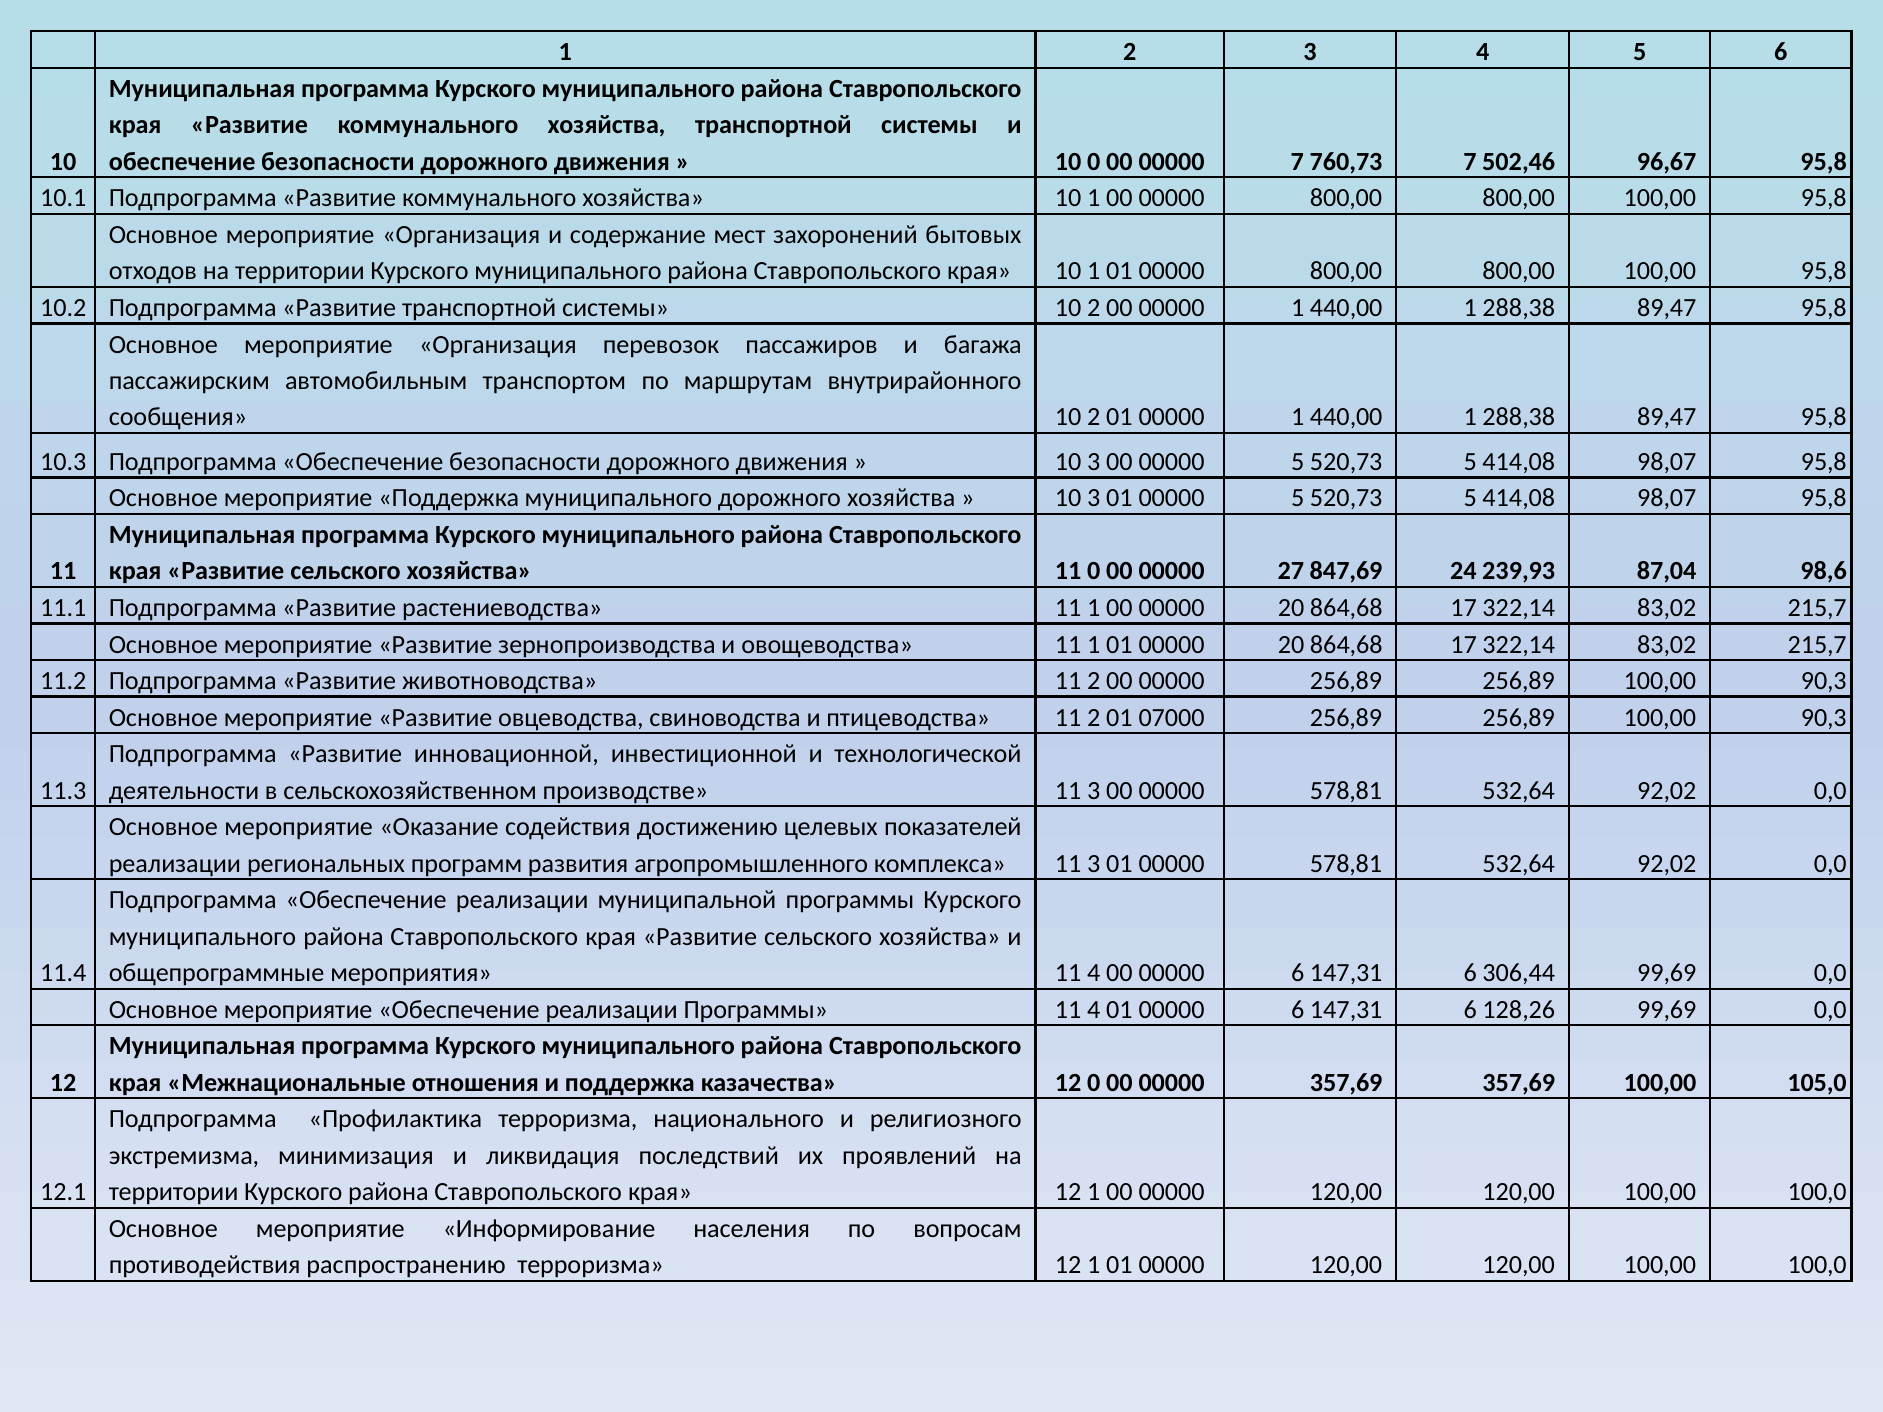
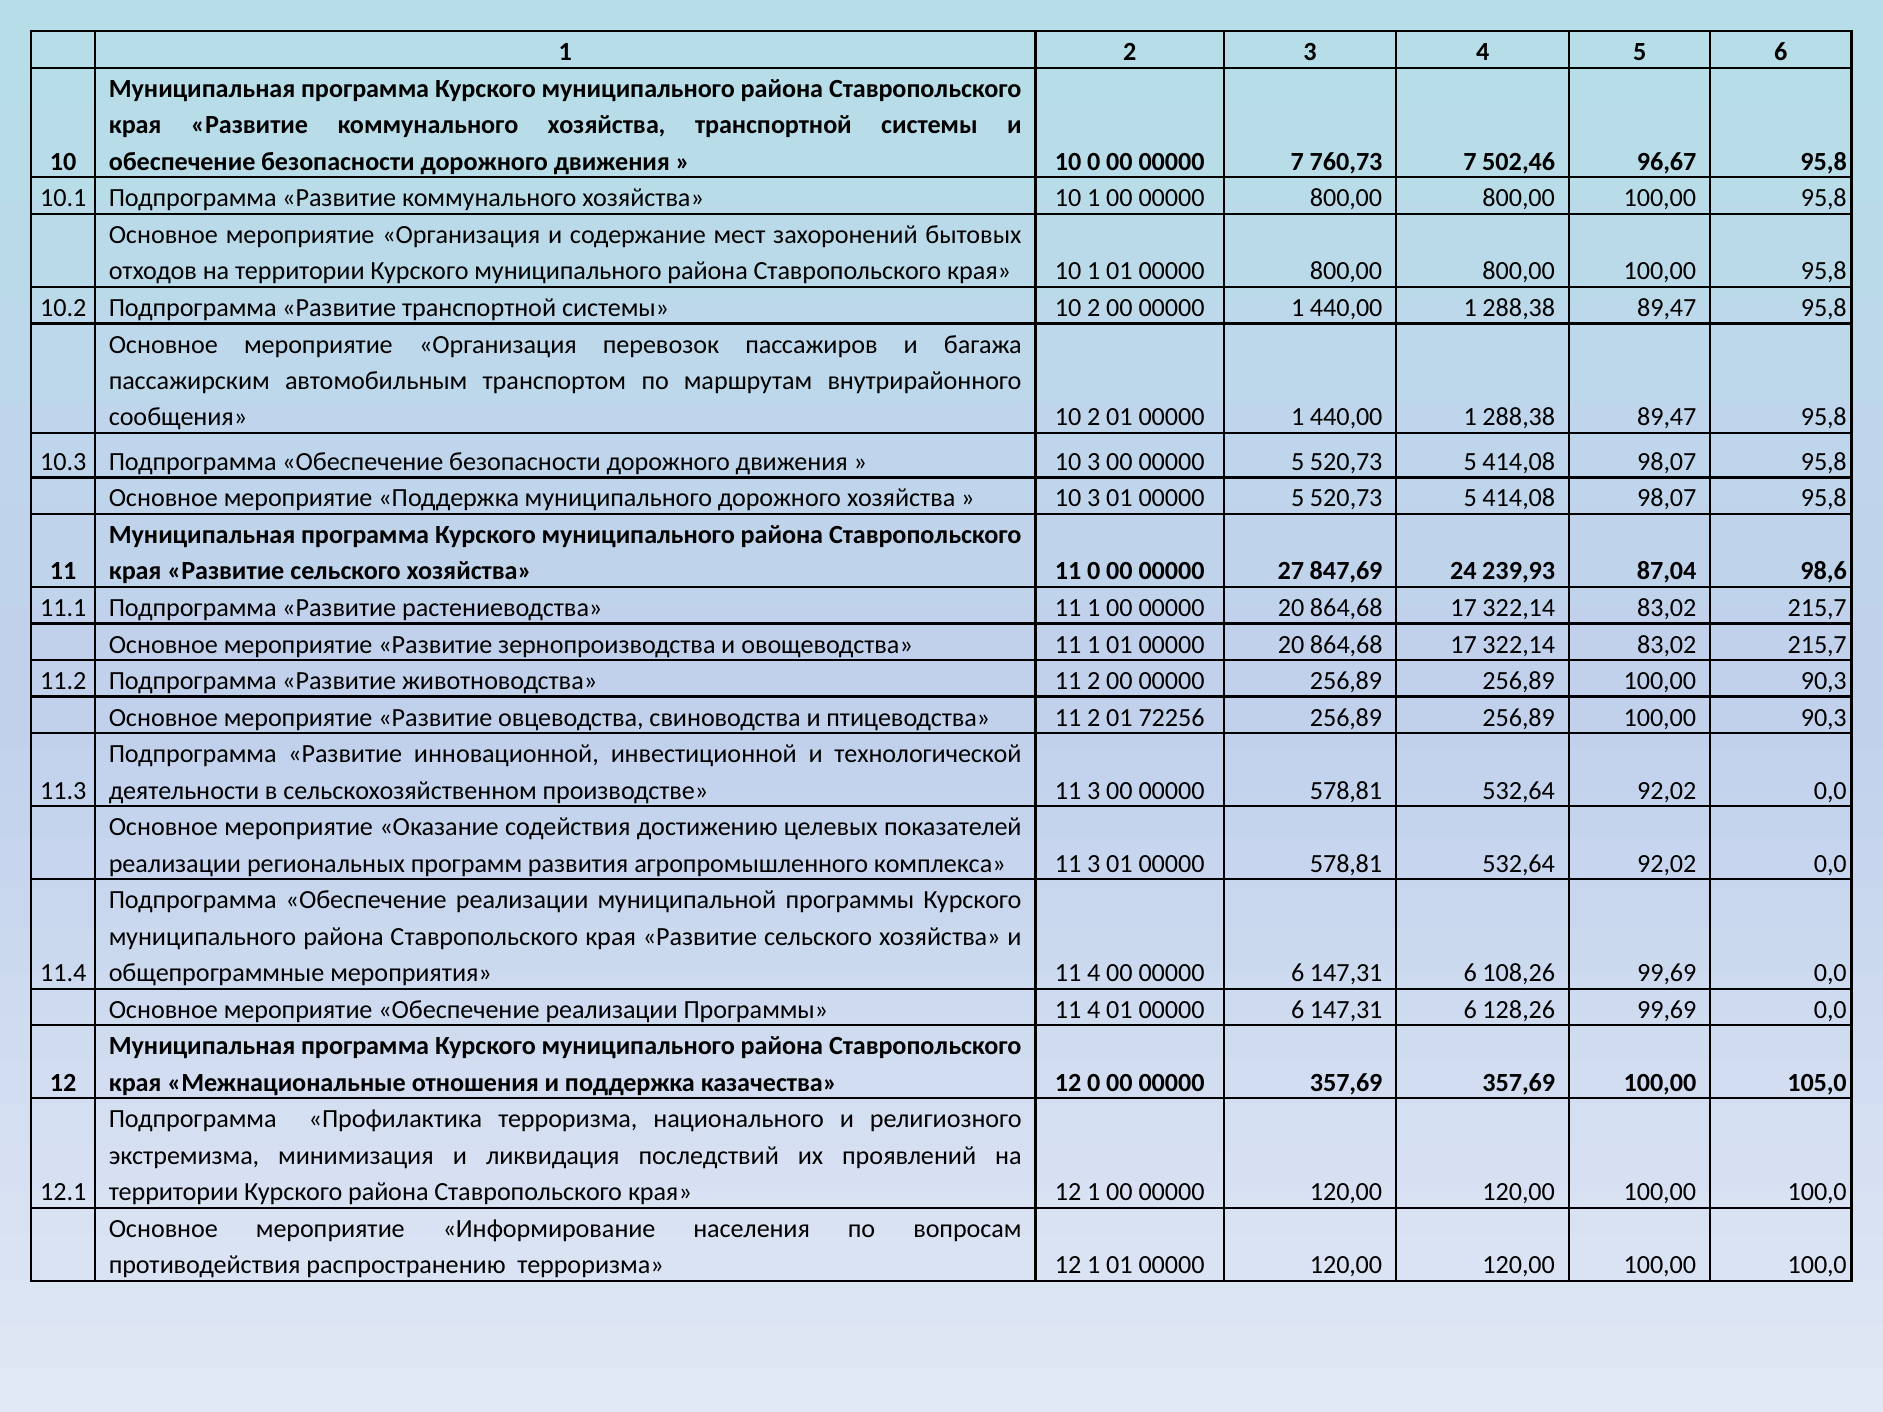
07000: 07000 -> 72256 (1172, 718)
306,44: 306,44 -> 108,26 (1519, 973)
